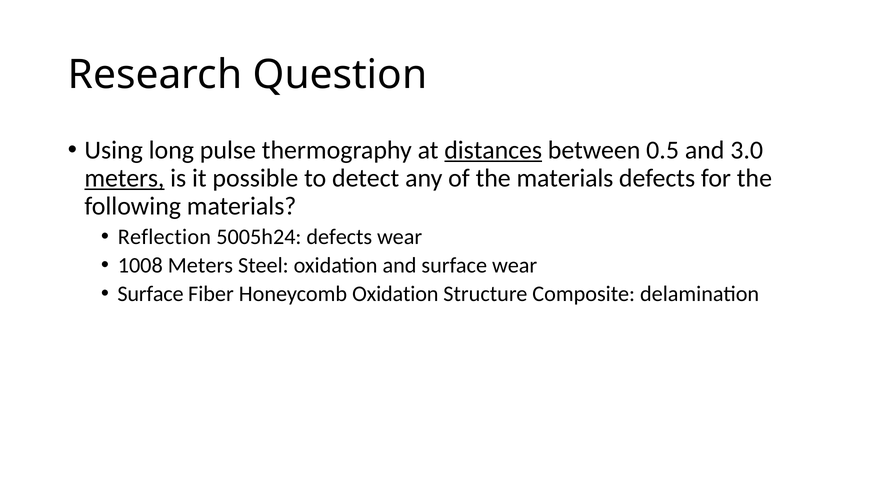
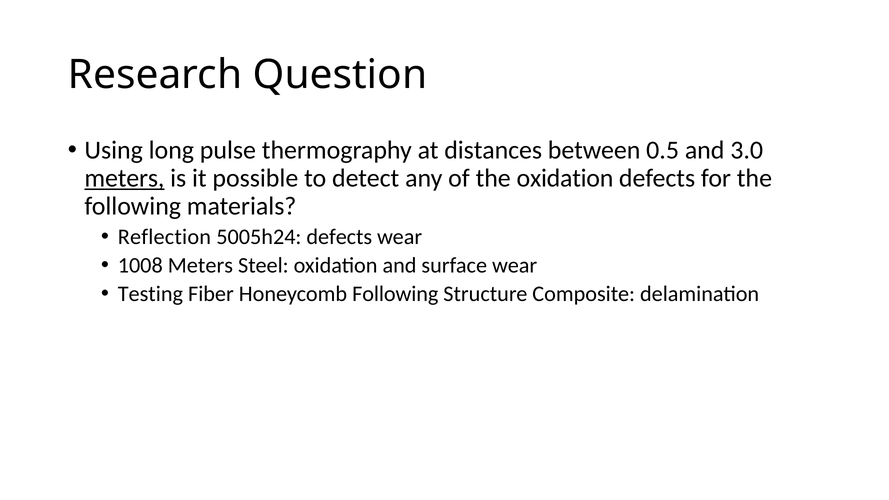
distances underline: present -> none (493, 150)
the materials: materials -> oxidation (565, 178)
Surface: Surface -> Testing (150, 294)
Honeycomb Oxidation: Oxidation -> Following (395, 294)
